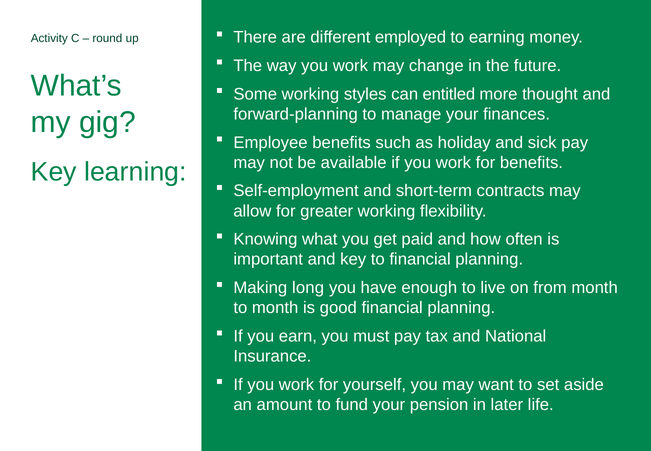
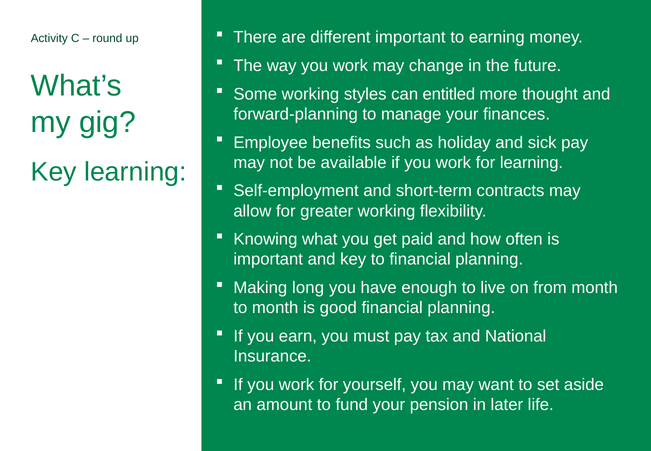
different employed: employed -> important (410, 37)
for benefits: benefits -> learning (532, 162)
